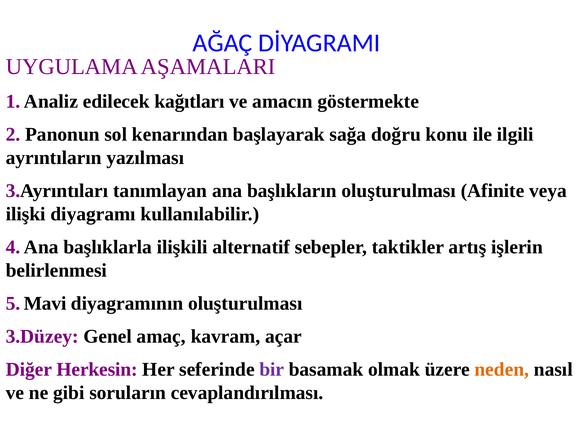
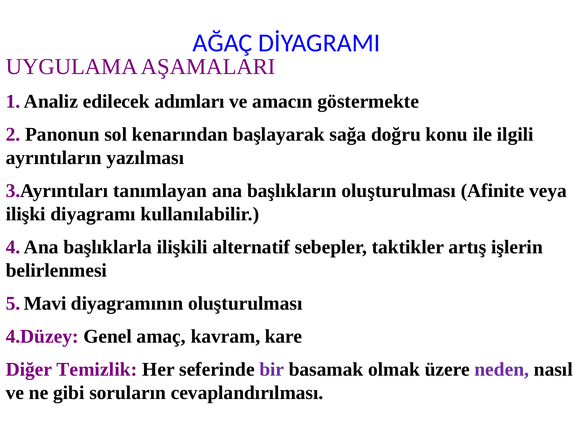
kağıtları: kağıtları -> adımları (190, 101)
3.Düzey: 3.Düzey -> 4.Düzey (42, 337)
açar: açar -> kare (283, 337)
Herkesin: Herkesin -> Temizlik (97, 370)
neden colour: orange -> purple (502, 370)
